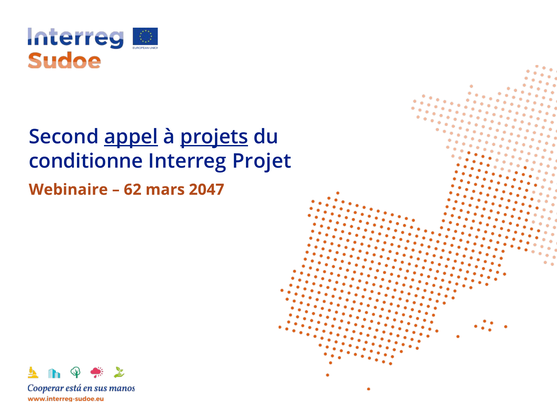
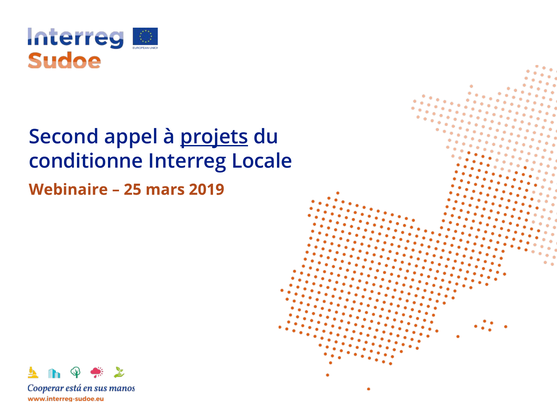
appel underline: present -> none (131, 137)
Projet: Projet -> Locale (262, 161)
62: 62 -> 25 (133, 190)
2047: 2047 -> 2019 (207, 190)
